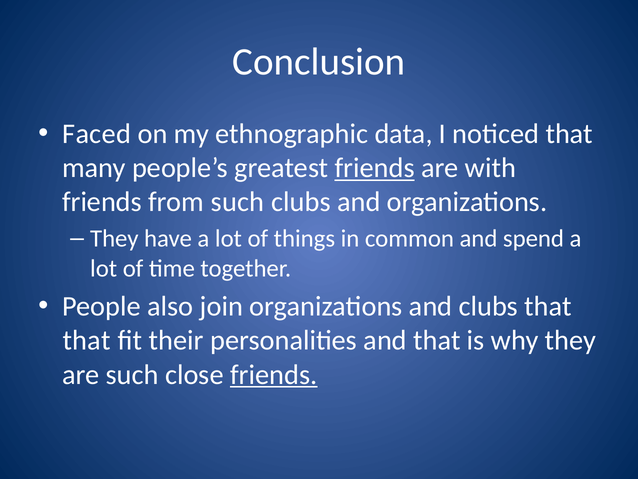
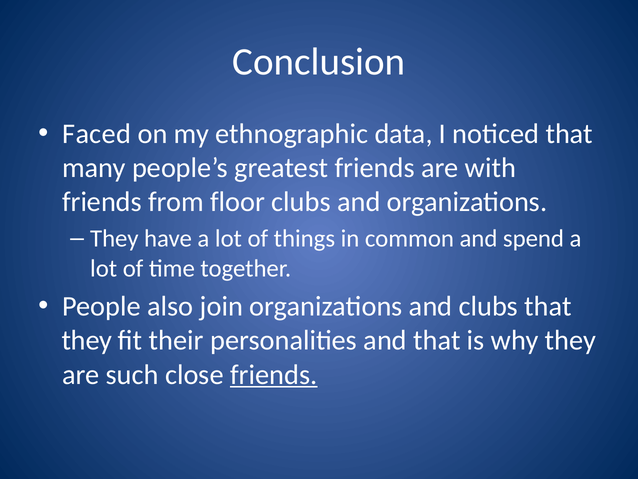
friends underline: present -> none (375, 168)
from such: such -> floor (238, 202)
that: that -> they (87, 340)
